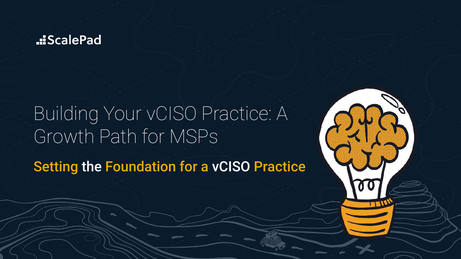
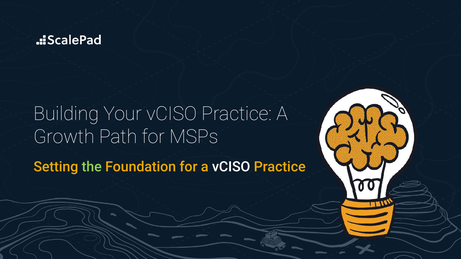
the colour: white -> light green (92, 167)
